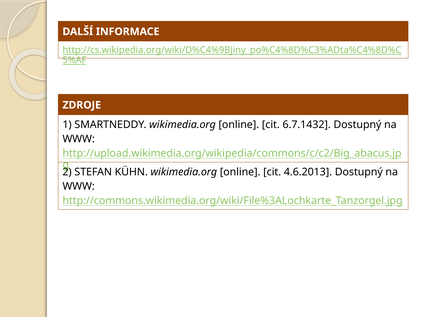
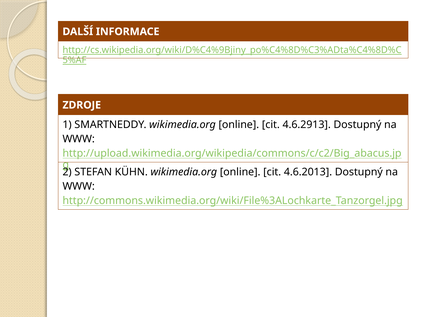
6.7.1432: 6.7.1432 -> 4.6.2913 (307, 125)
